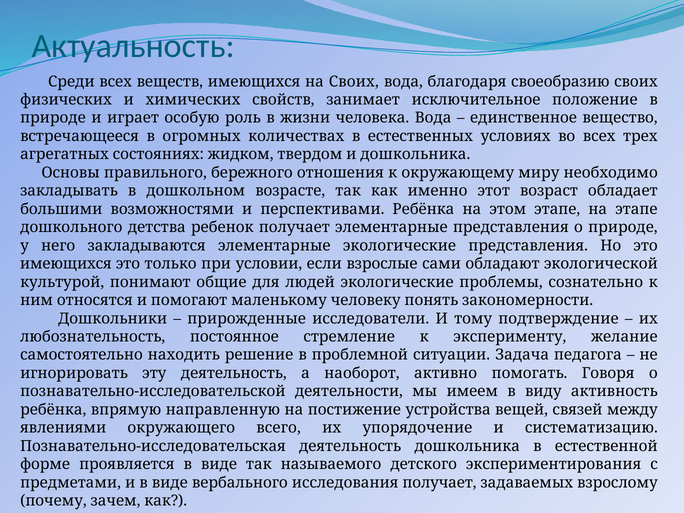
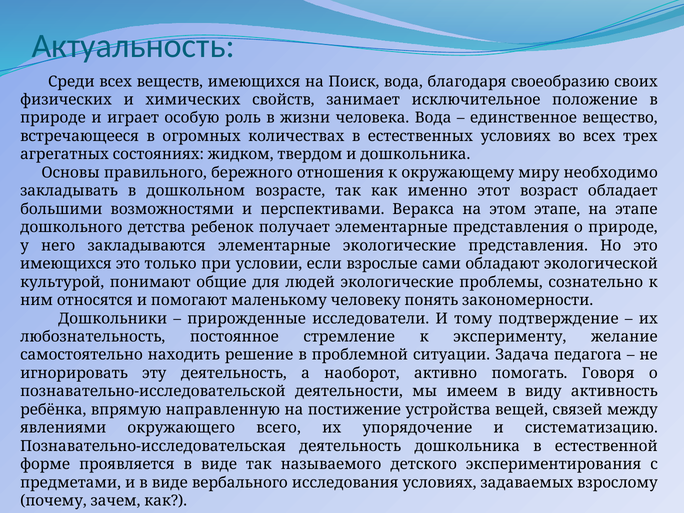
на Своих: Своих -> Поиск (354, 82)
перспективами Ребёнка: Ребёнка -> Веракса (423, 209)
исследования получает: получает -> условиях (439, 483)
